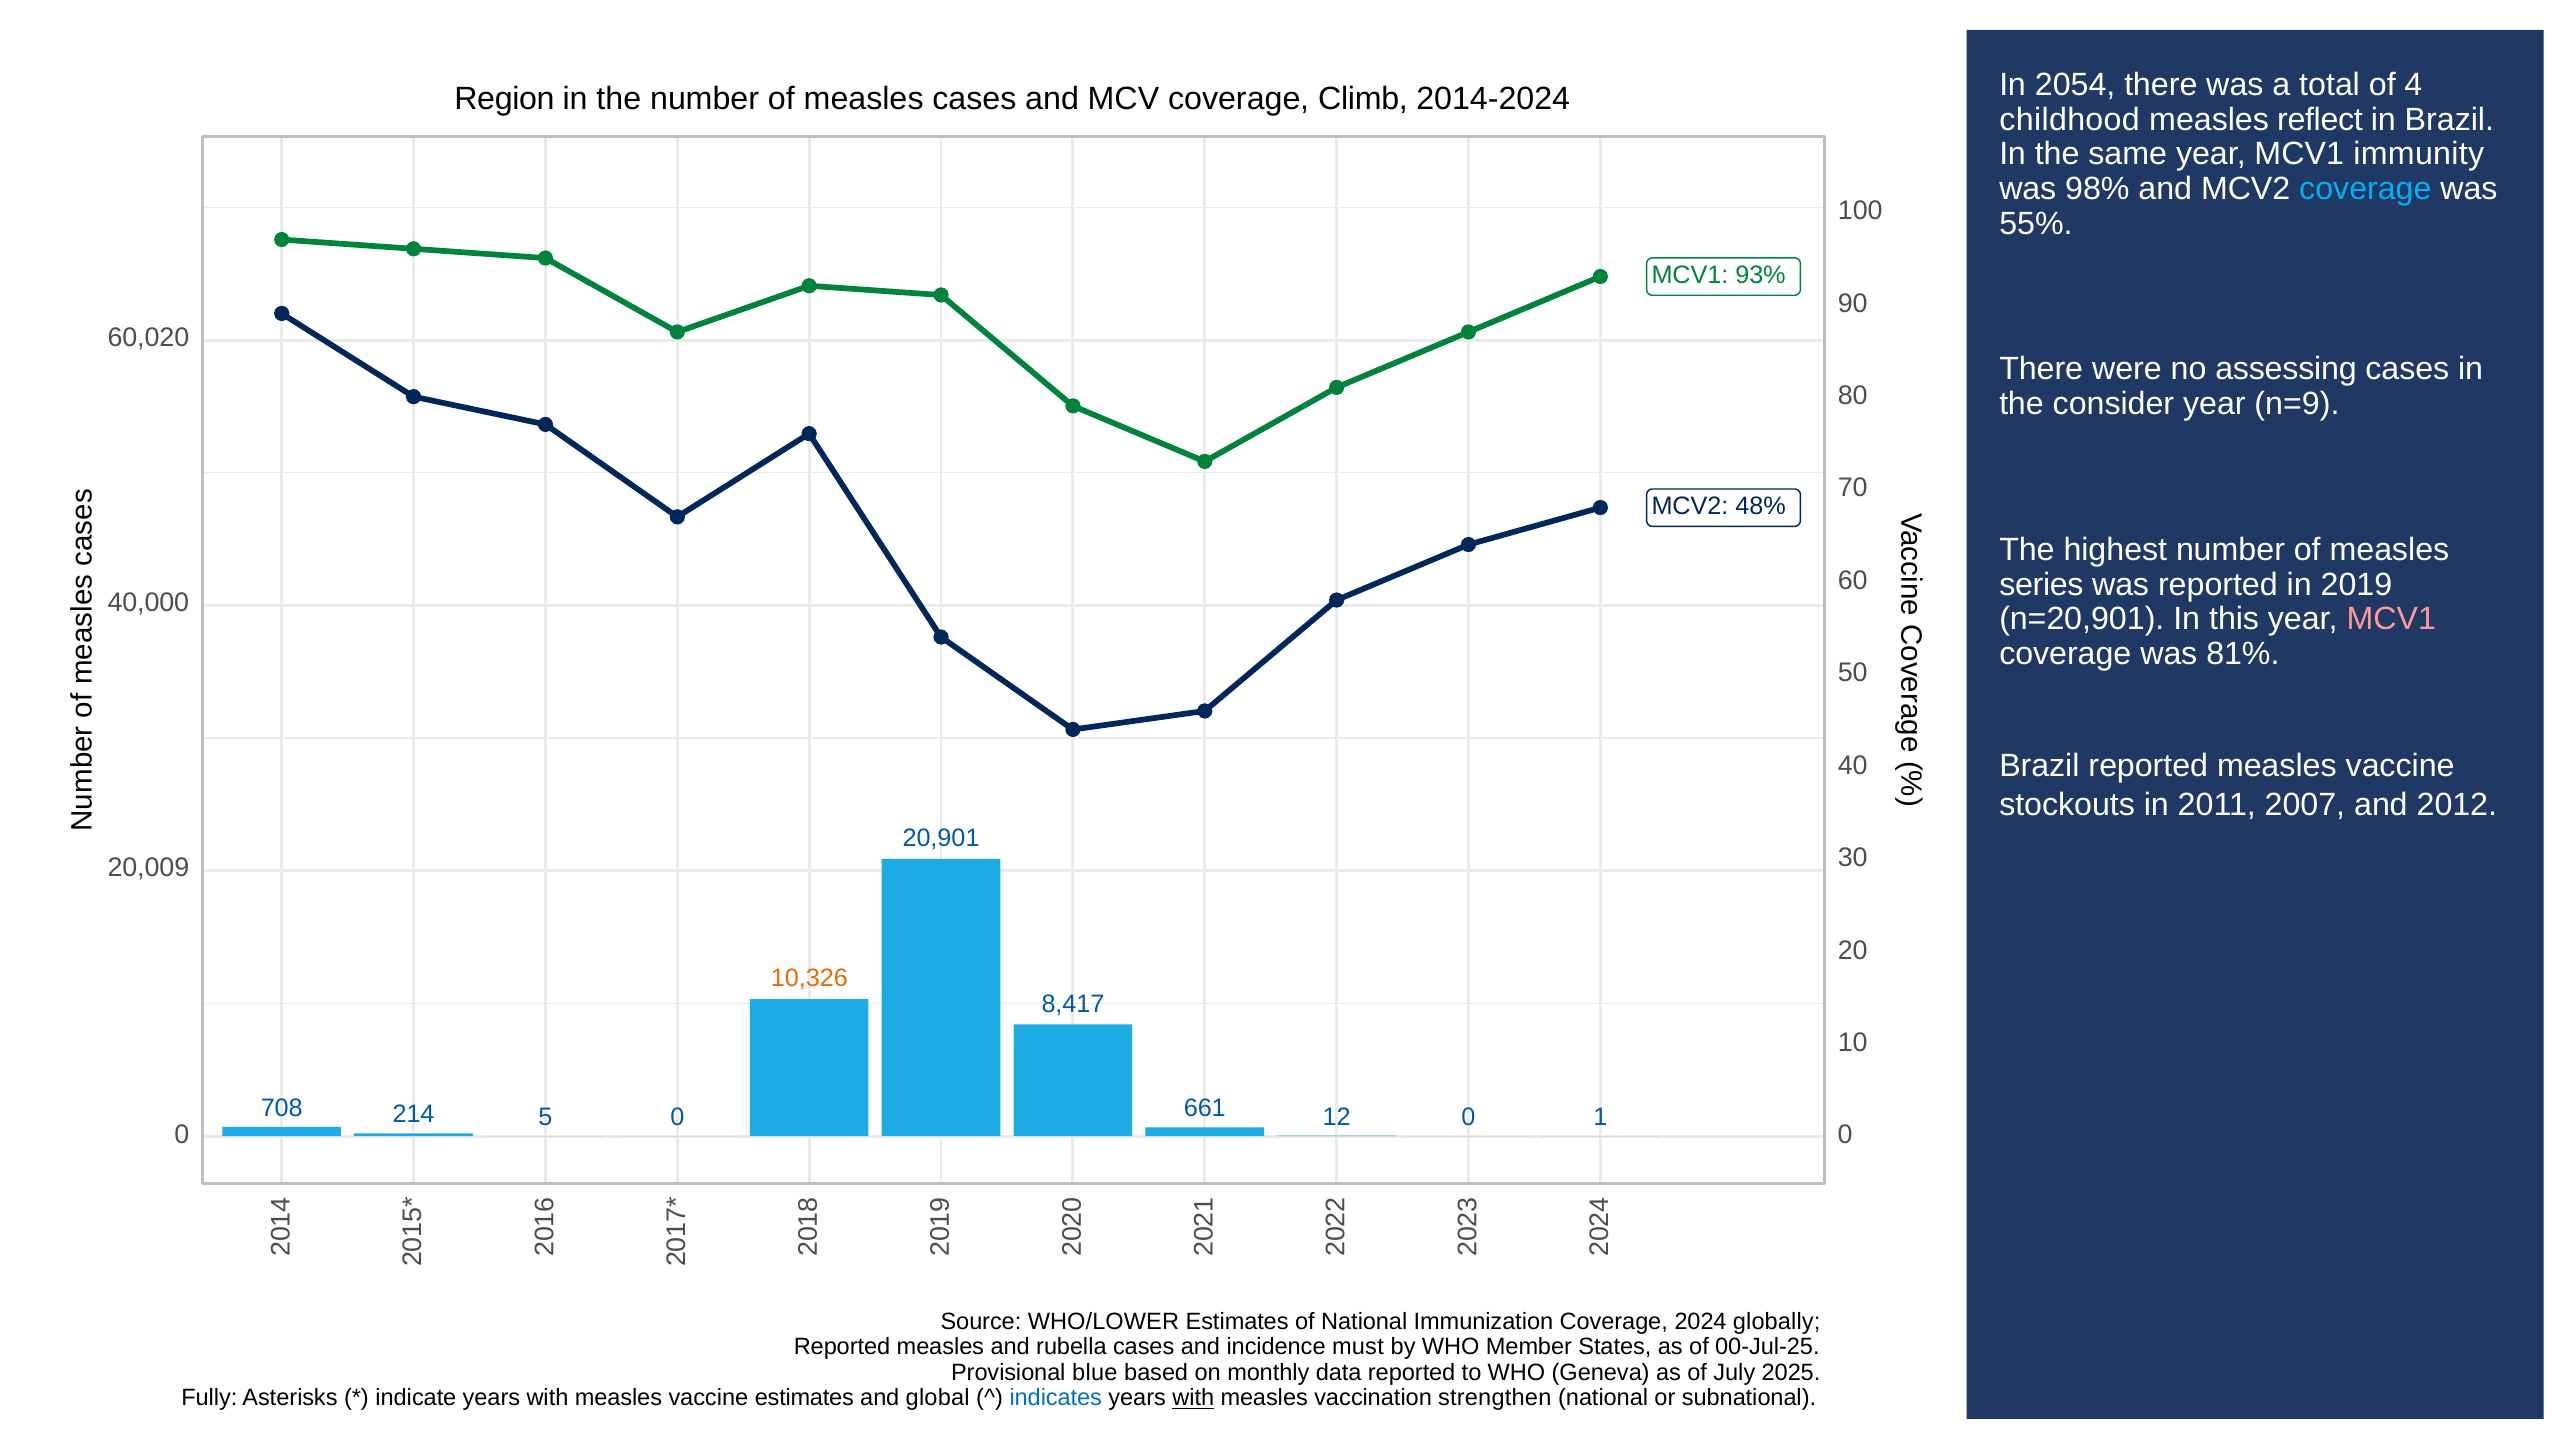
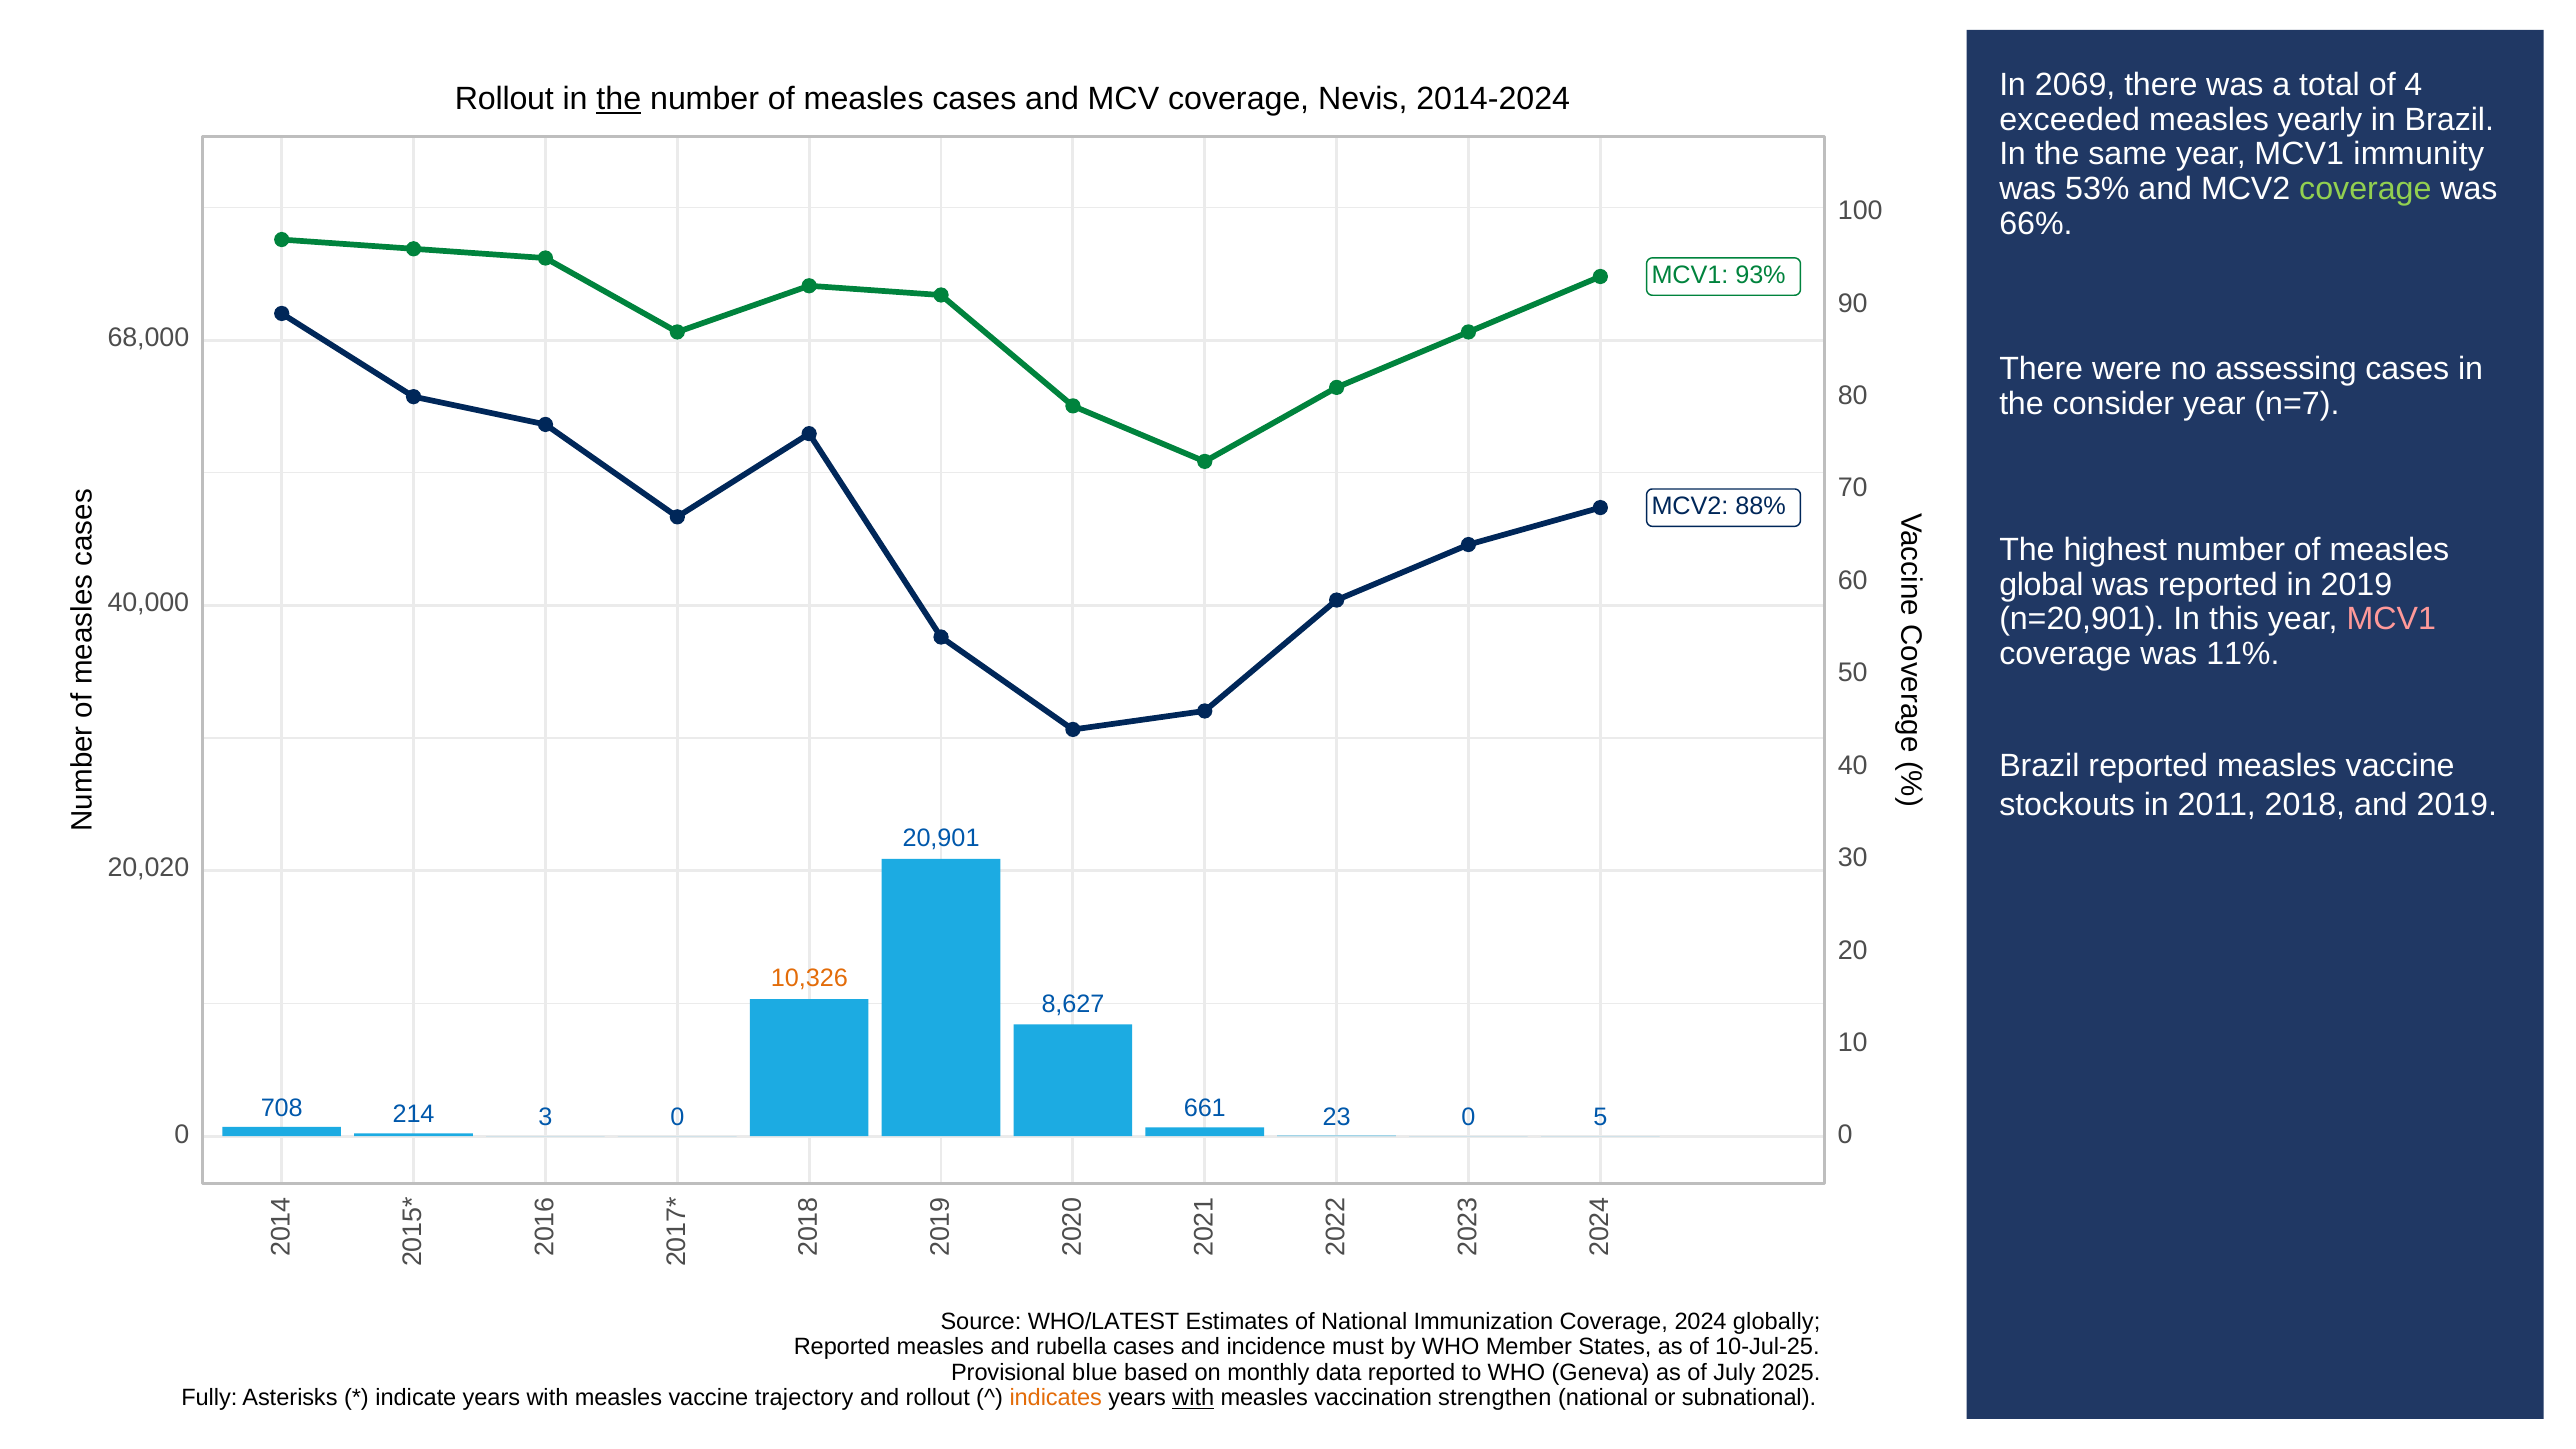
2054: 2054 -> 2069 (2075, 85)
Region: Region -> Rollout (504, 99)
the underline: none -> present (619, 99)
Climb: Climb -> Nevis (1363, 99)
childhood: childhood -> exceeded (2070, 119)
reflect: reflect -> yearly (2320, 119)
98%: 98% -> 53% (2097, 189)
coverage colour: light blue -> light green (2365, 189)
55%: 55% -> 66% (2036, 224)
60,020: 60,020 -> 68,000 (148, 337)
n=9: n=9 -> n=7 (2297, 404)
48%: 48% -> 88% (1761, 506)
series: series -> global (2041, 584)
81%: 81% -> 11% (2243, 654)
2007: 2007 -> 2018 (2305, 804)
and 2012: 2012 -> 2019 (2457, 804)
20,009: 20,009 -> 20,020 (148, 868)
8,417: 8,417 -> 8,627 (1073, 1004)
214 5: 5 -> 3 (545, 1117)
12: 12 -> 23 (1337, 1117)
1: 1 -> 5 (1600, 1117)
WHO/LOWER: WHO/LOWER -> WHO/LATEST (1104, 1322)
00-Jul-25: 00-Jul-25 -> 10-Jul-25 (1767, 1347)
vaccine estimates: estimates -> trajectory (804, 1398)
and global: global -> rollout (938, 1398)
indicates colour: blue -> orange (1056, 1398)
